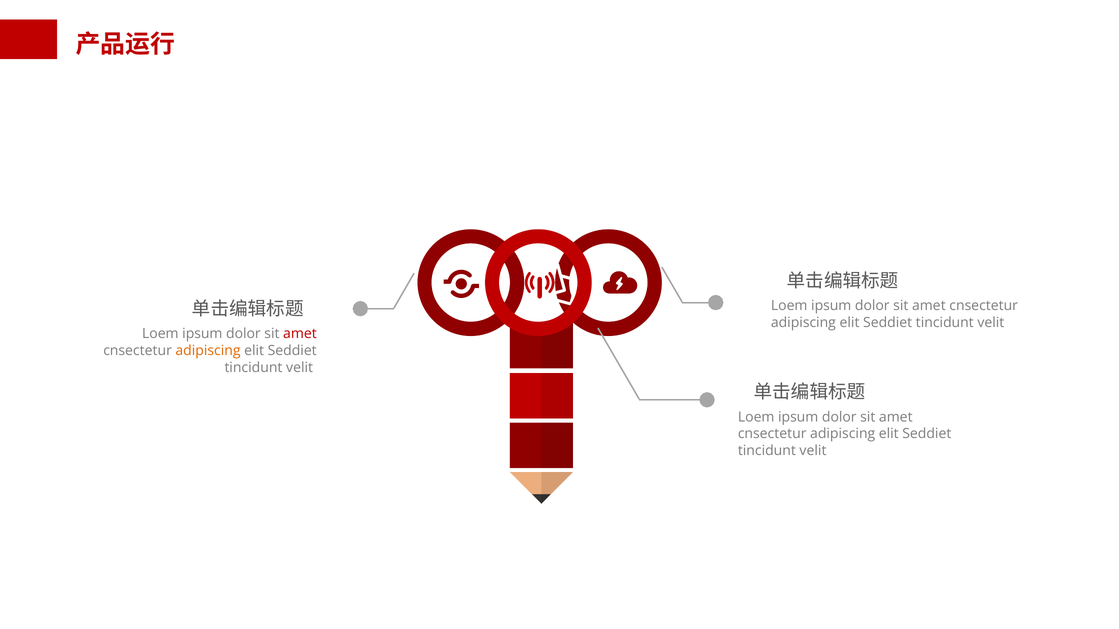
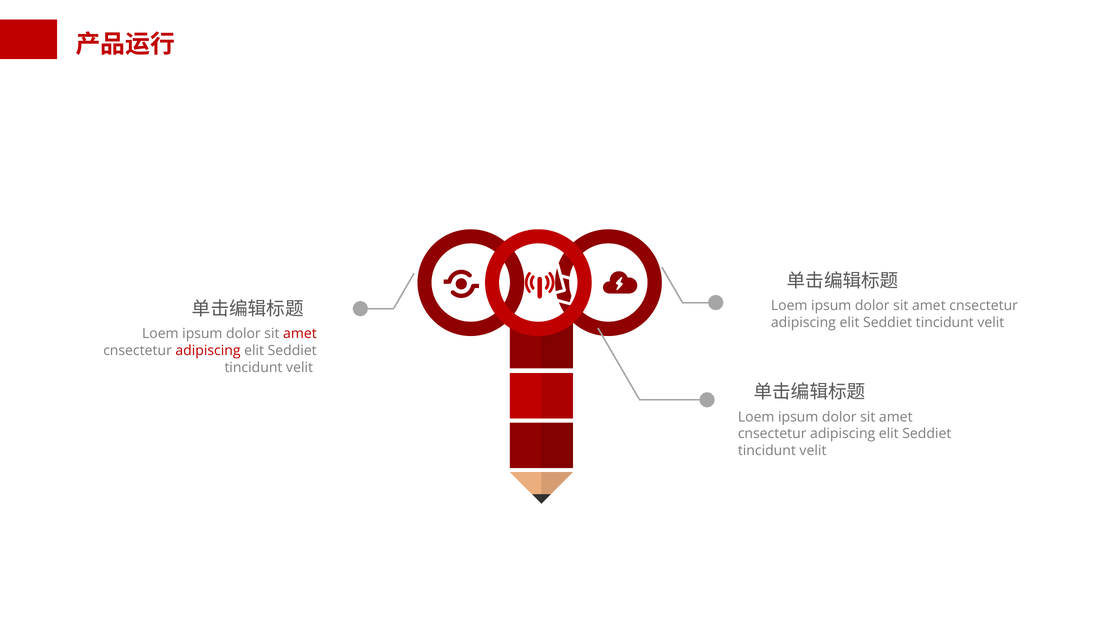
adipiscing colour: orange -> red (208, 351)
